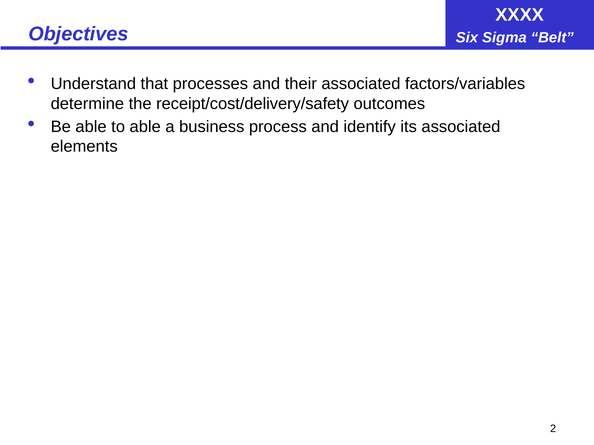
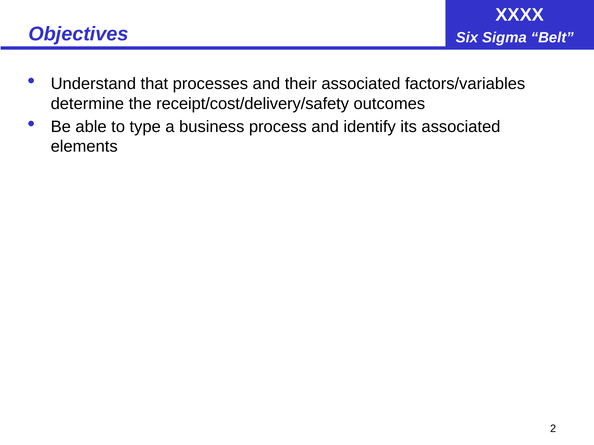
to able: able -> type (145, 127)
